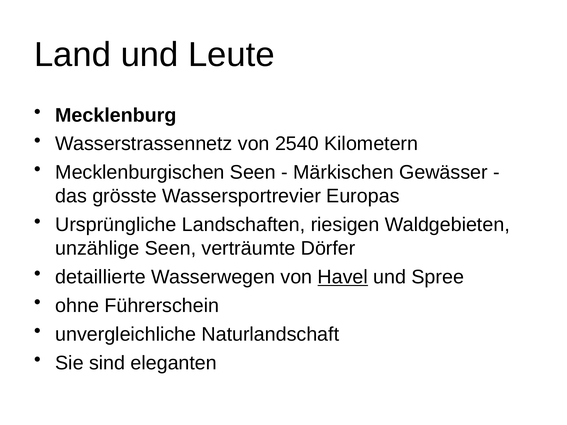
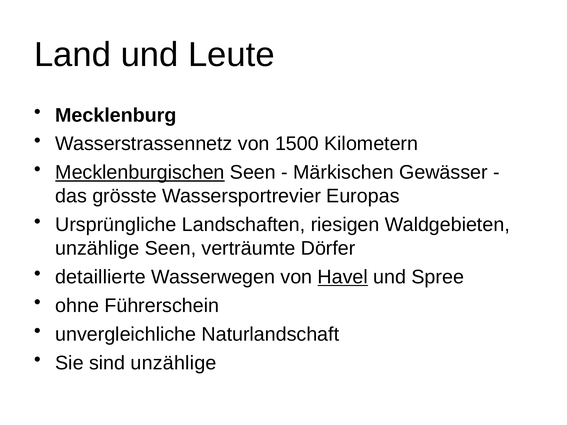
2540: 2540 -> 1500 (297, 144)
Mecklenburgischen underline: none -> present (140, 173)
sind eleganten: eleganten -> unzählige (174, 363)
